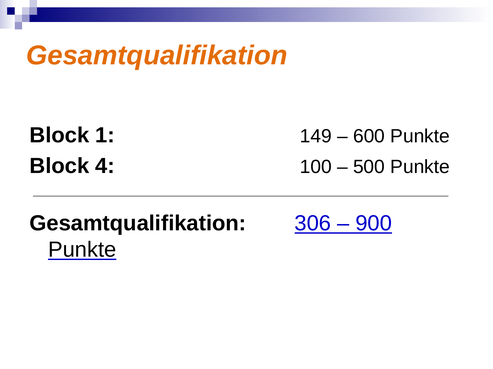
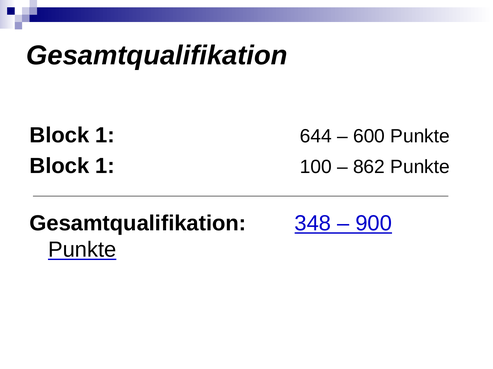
Gesamtqualifikation colour: orange -> black (157, 55)
149: 149 -> 644 (316, 137)
4: 4 -> 1 (105, 166)
500: 500 -> 862 (369, 167)
306: 306 -> 348 (313, 224)
